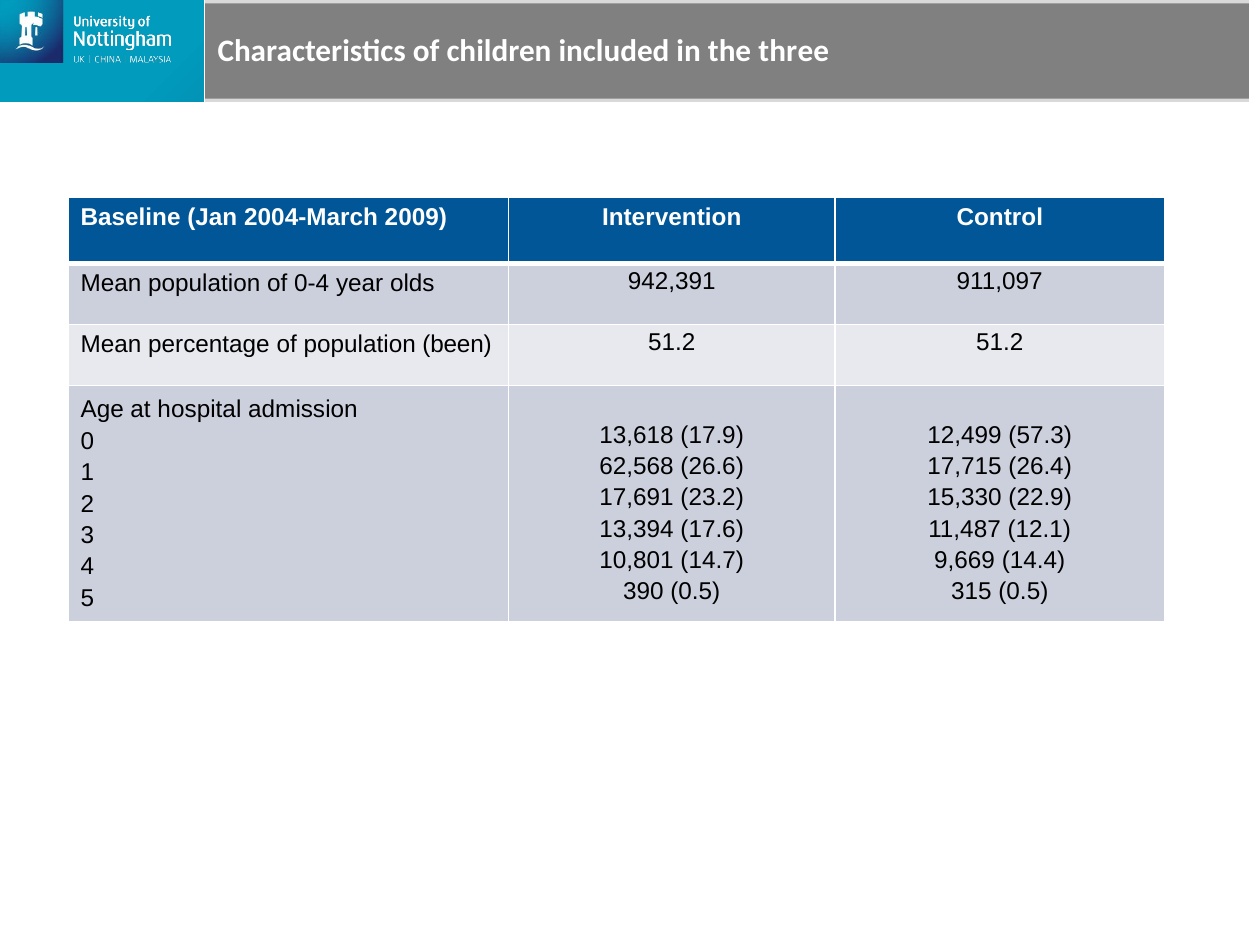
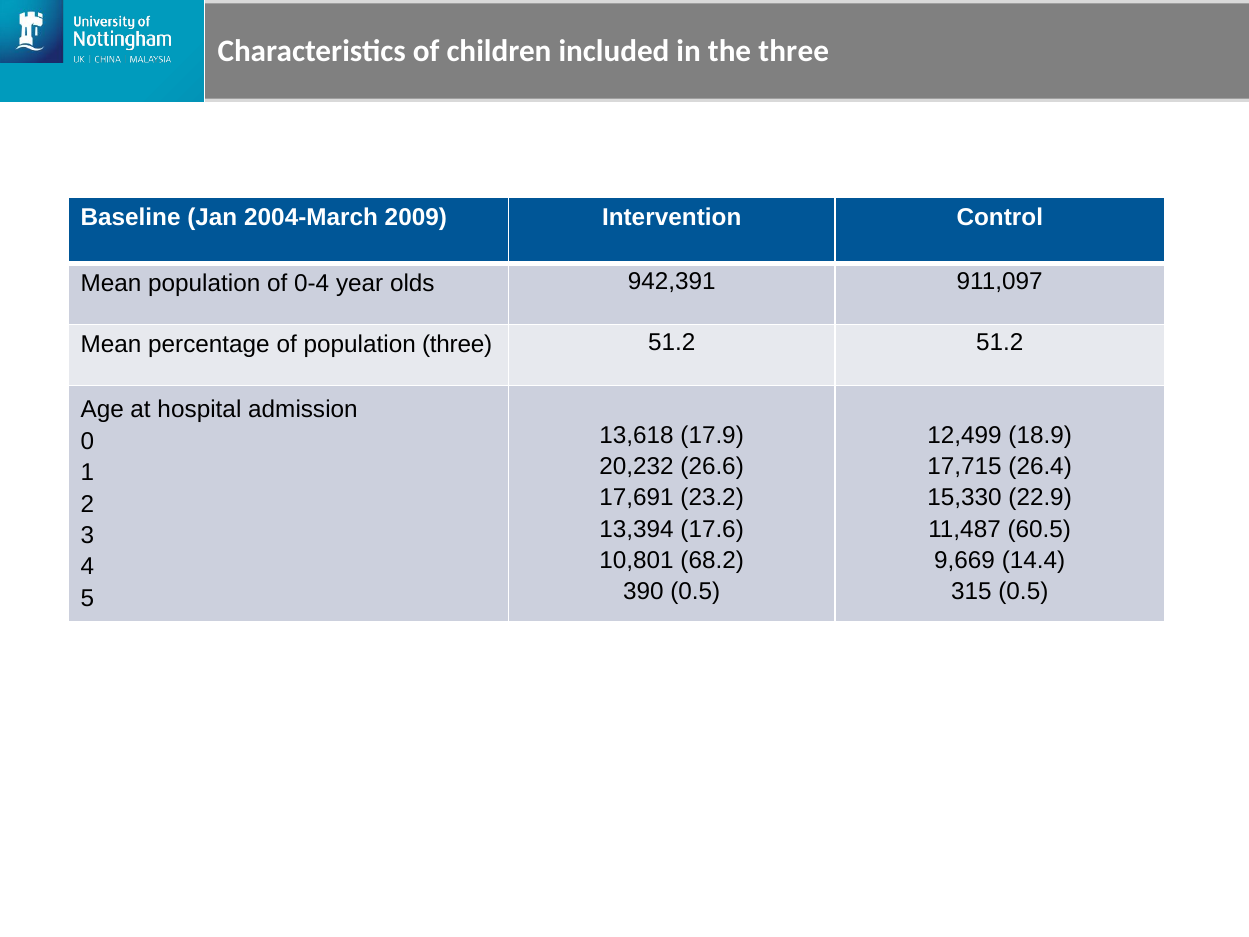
population been: been -> three (457, 345)
57.3: 57.3 -> 18.9 (1040, 435)
62,568: 62,568 -> 20,232 (636, 466)
12.1: 12.1 -> 60.5 (1039, 529)
14.7: 14.7 -> 68.2 (712, 560)
